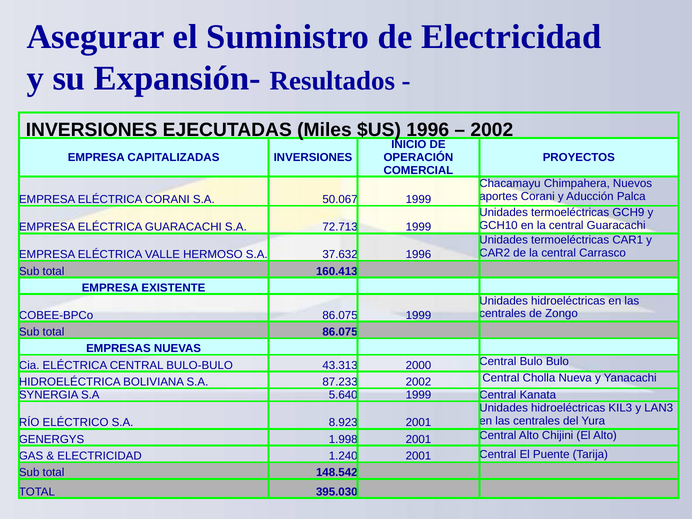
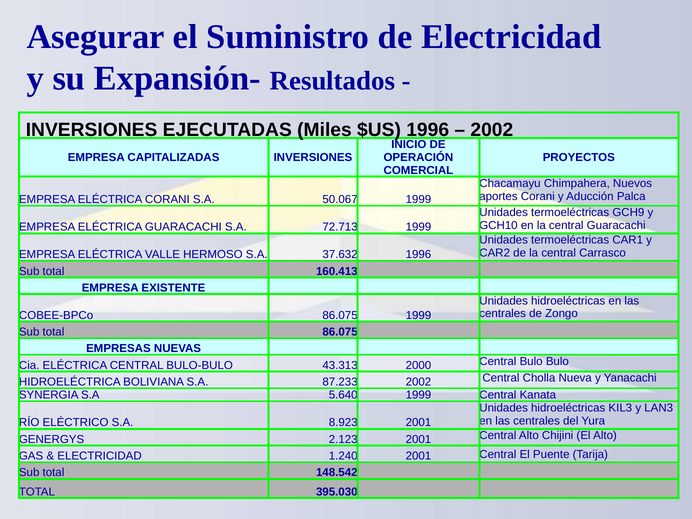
1.998: 1.998 -> 2.123 (343, 439)
